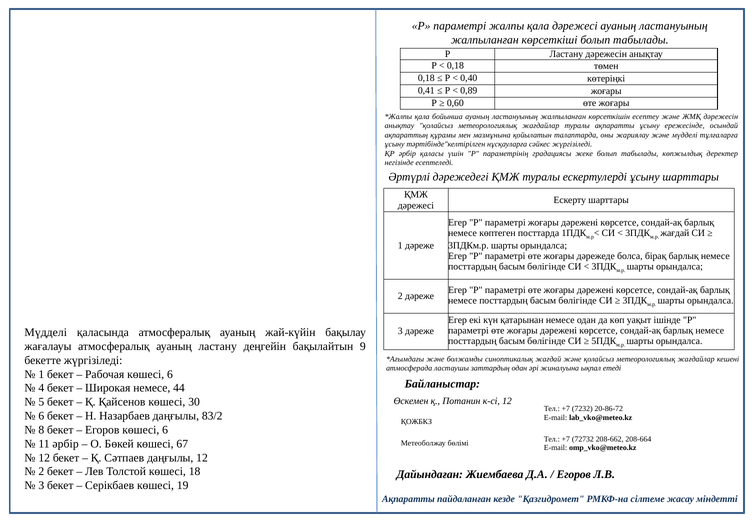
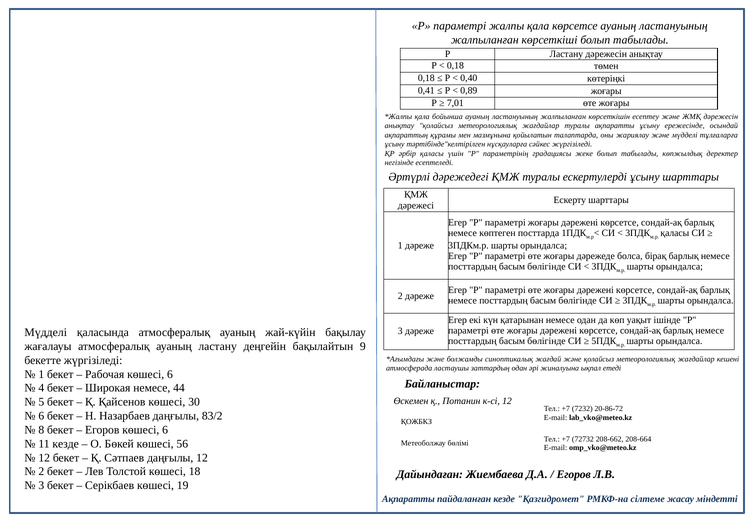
қала дәрежесі: дәрежесі -> көрсетсе (575, 26)
0,60: 0,60 -> 7,01 (455, 103)
жағдай: жағдай -> қаласы (675, 233)
11 әрбір: әрбір -> кезде (66, 444)
67: 67 -> 56 (182, 444)
